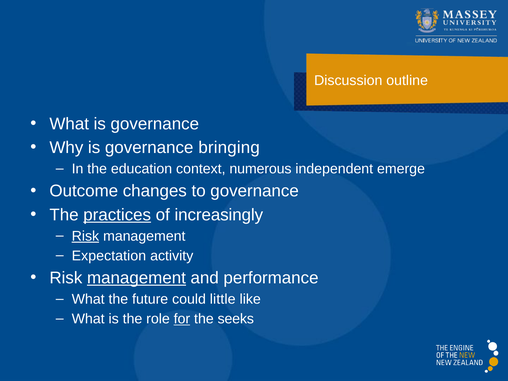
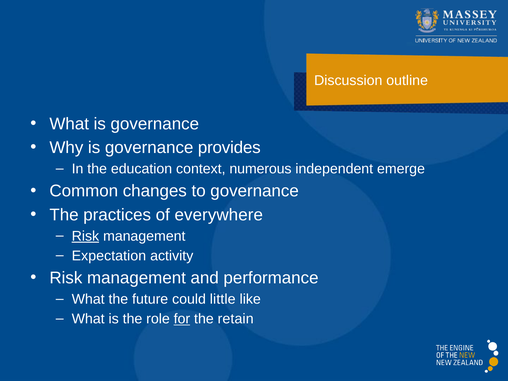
bringing: bringing -> provides (229, 148)
Outcome: Outcome -> Common (84, 191)
practices underline: present -> none (117, 215)
increasingly: increasingly -> everywhere (219, 215)
management underline: present -> none (136, 278)
seeks: seeks -> retain (236, 319)
